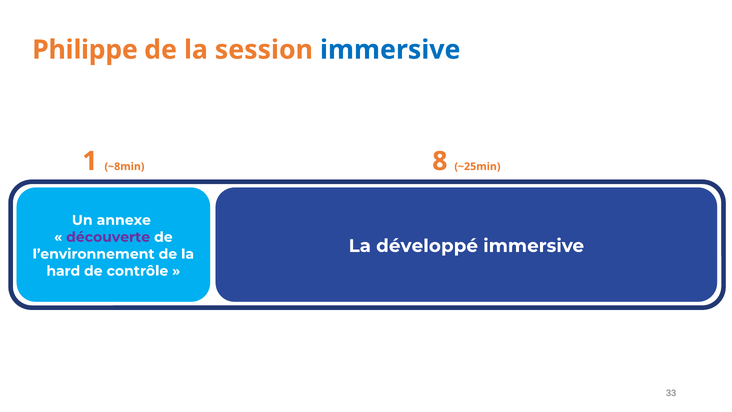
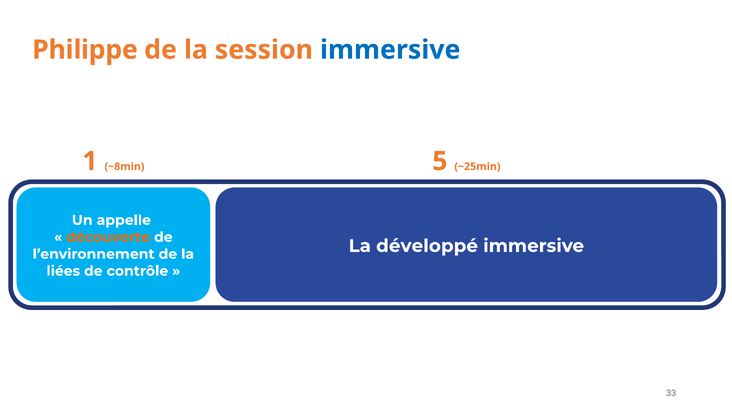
8: 8 -> 5 (440, 161)
annexe: annexe -> appelle (124, 220)
découverte colour: purple -> orange (108, 237)
hard: hard -> liées (63, 271)
